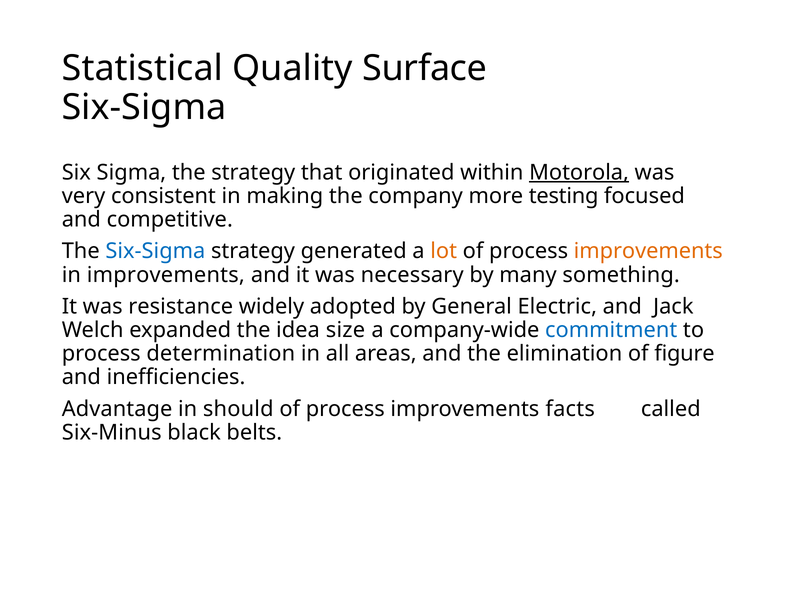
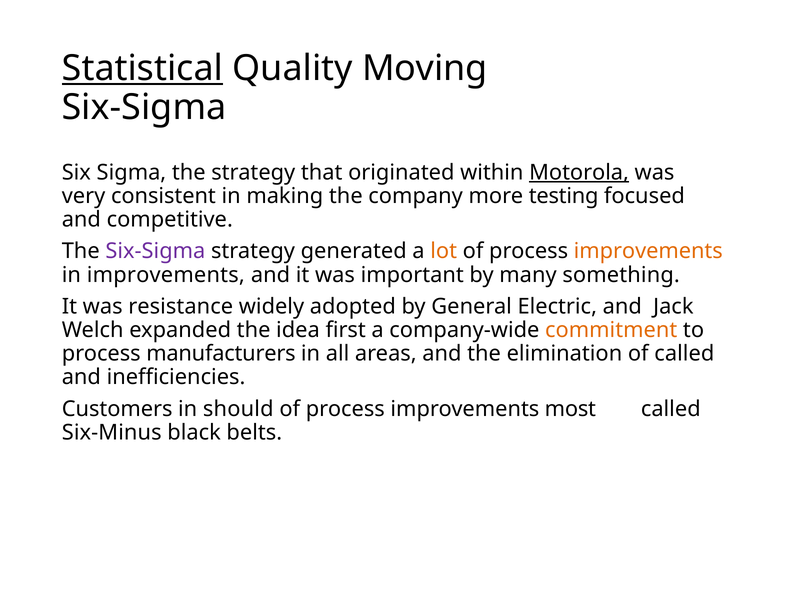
Statistical underline: none -> present (142, 69)
Surface: Surface -> Moving (425, 69)
Six-Sigma colour: blue -> purple (155, 251)
necessary: necessary -> important (412, 275)
size: size -> first (346, 330)
commitment colour: blue -> orange (611, 330)
determination: determination -> manufacturers (221, 354)
of figure: figure -> called (684, 354)
Advantage: Advantage -> Customers (117, 409)
facts: facts -> most (570, 409)
